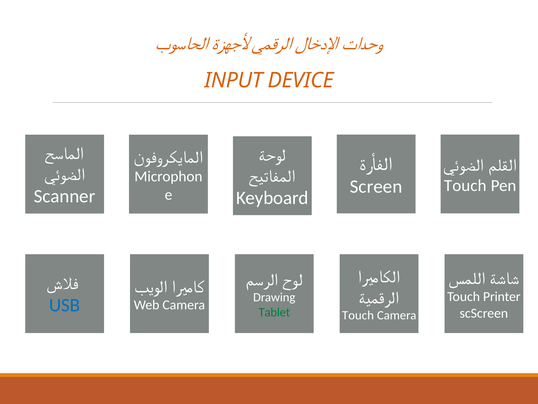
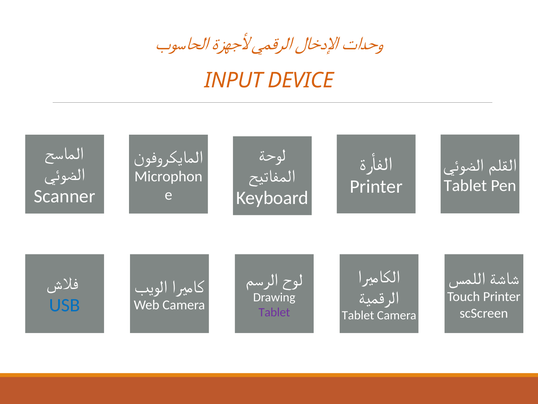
Touch: Touch -> Tablet (465, 185)
Screen: Screen -> Printer (376, 186)
Tablet colour: green -> purple (274, 312)
Touch: Touch -> Tablet (358, 315)
